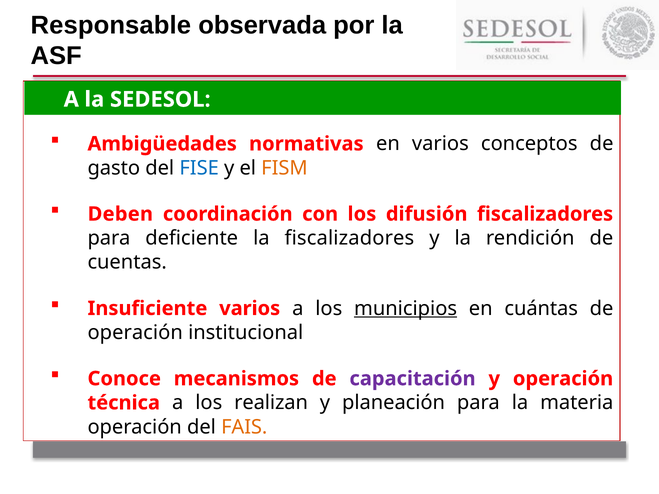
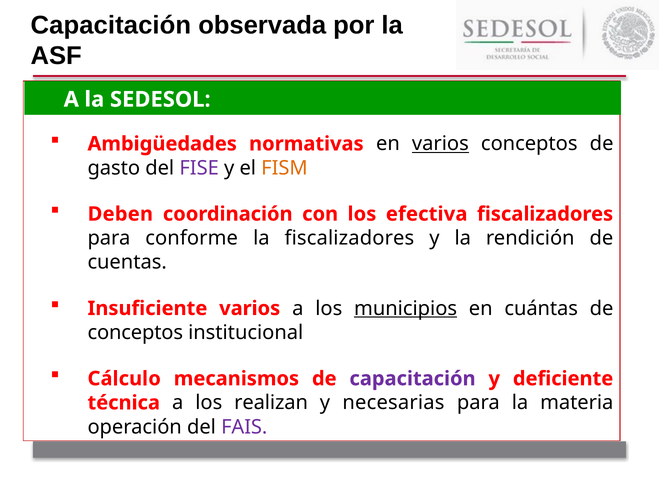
Responsable: Responsable -> Capacitación (111, 25)
varios underline: none -> present (440, 144)
FISE colour: blue -> purple (199, 168)
difusión: difusión -> efectiva (427, 214)
deficiente: deficiente -> conforme (192, 238)
operación: operación -> conceptos (135, 333)
Conoce: Conoce -> Cálculo (124, 379)
y operación: operación -> deficiente (563, 379)
planeación: planeación -> necesarias (393, 403)
FAIS colour: orange -> purple (244, 427)
